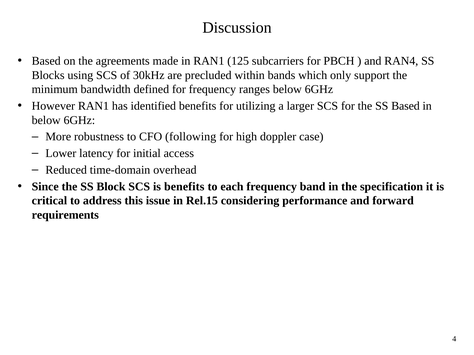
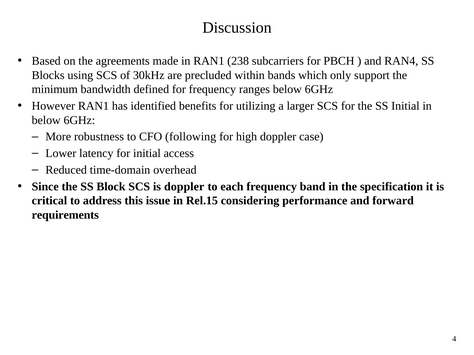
125: 125 -> 238 (238, 61)
SS Based: Based -> Initial (405, 106)
is benefits: benefits -> doppler (184, 187)
